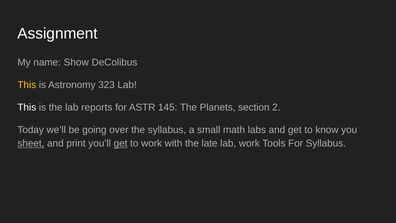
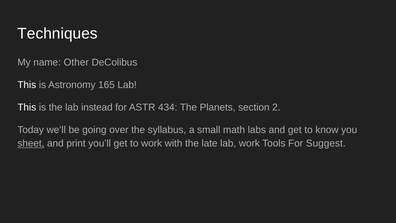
Assignment: Assignment -> Techniques (58, 34)
Show: Show -> Other (76, 62)
This colour: yellow -> white (27, 85)
323: 323 -> 165 (106, 85)
reports: reports -> instead (97, 107)
145: 145 -> 434 (168, 107)
get underline: present -> none (121, 143)
For Syllabus: Syllabus -> Suggest (326, 143)
